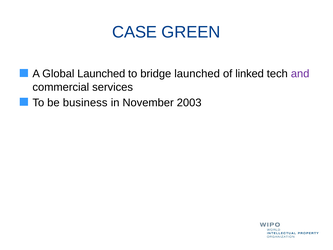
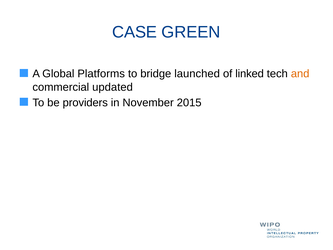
Global Launched: Launched -> Platforms (101, 74)
and colour: purple -> orange (300, 74)
services: services -> updated (113, 87)
business: business -> providers (85, 103)
2003: 2003 -> 2015 (189, 103)
